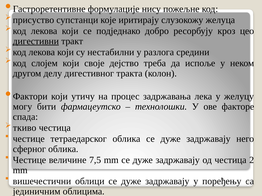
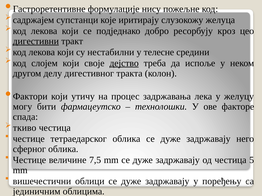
присуство: присуство -> садржајем (33, 20)
разлога: разлога -> телесне (159, 52)
дејство underline: none -> present (124, 63)
2: 2 -> 5 (252, 160)
